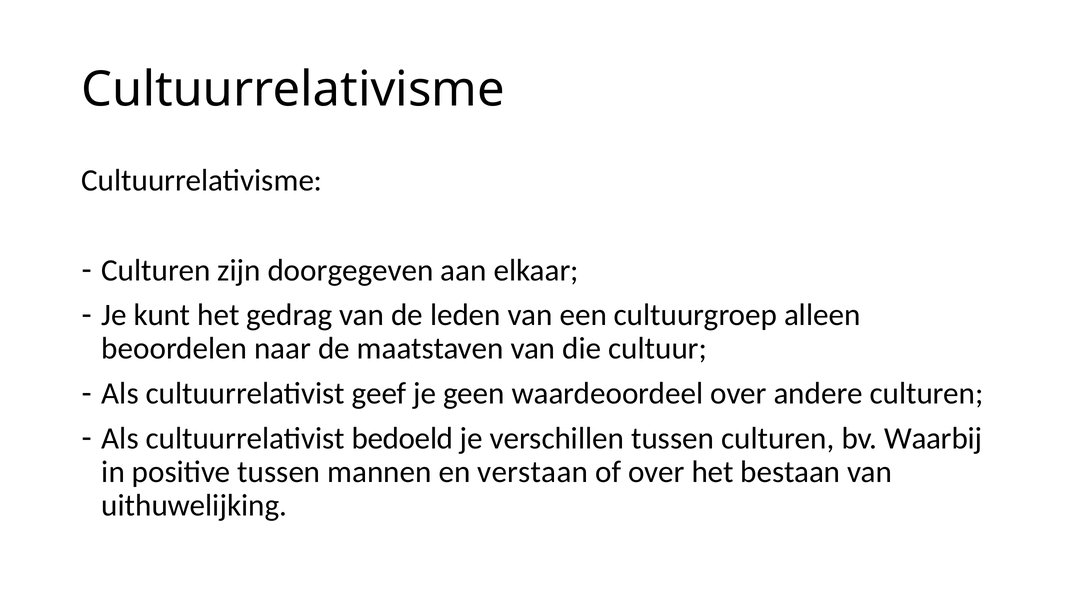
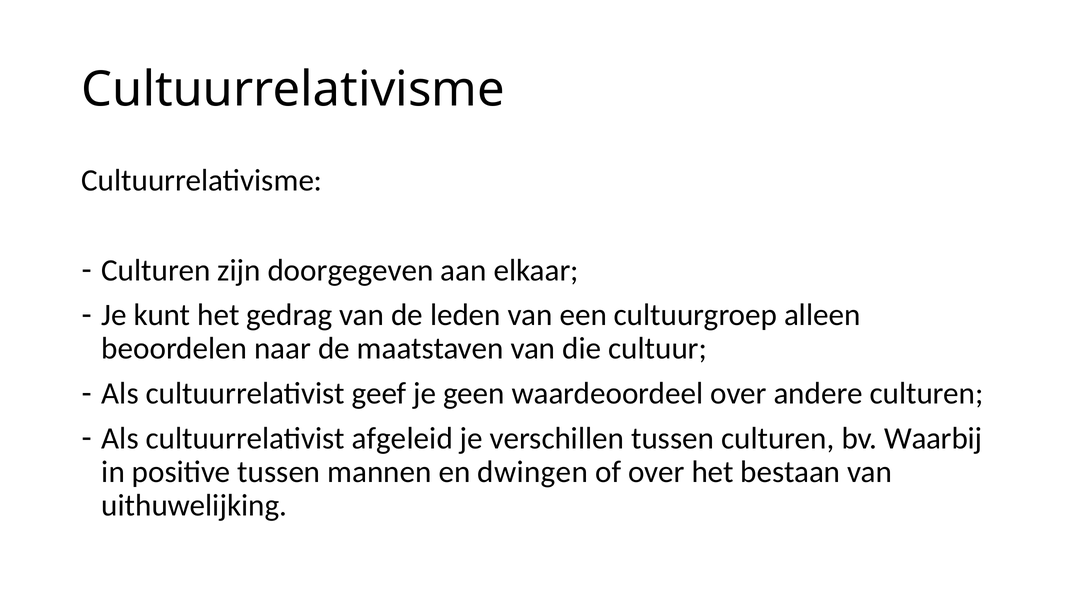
bedoeld: bedoeld -> afgeleid (402, 438)
verstaan: verstaan -> dwingen (533, 472)
